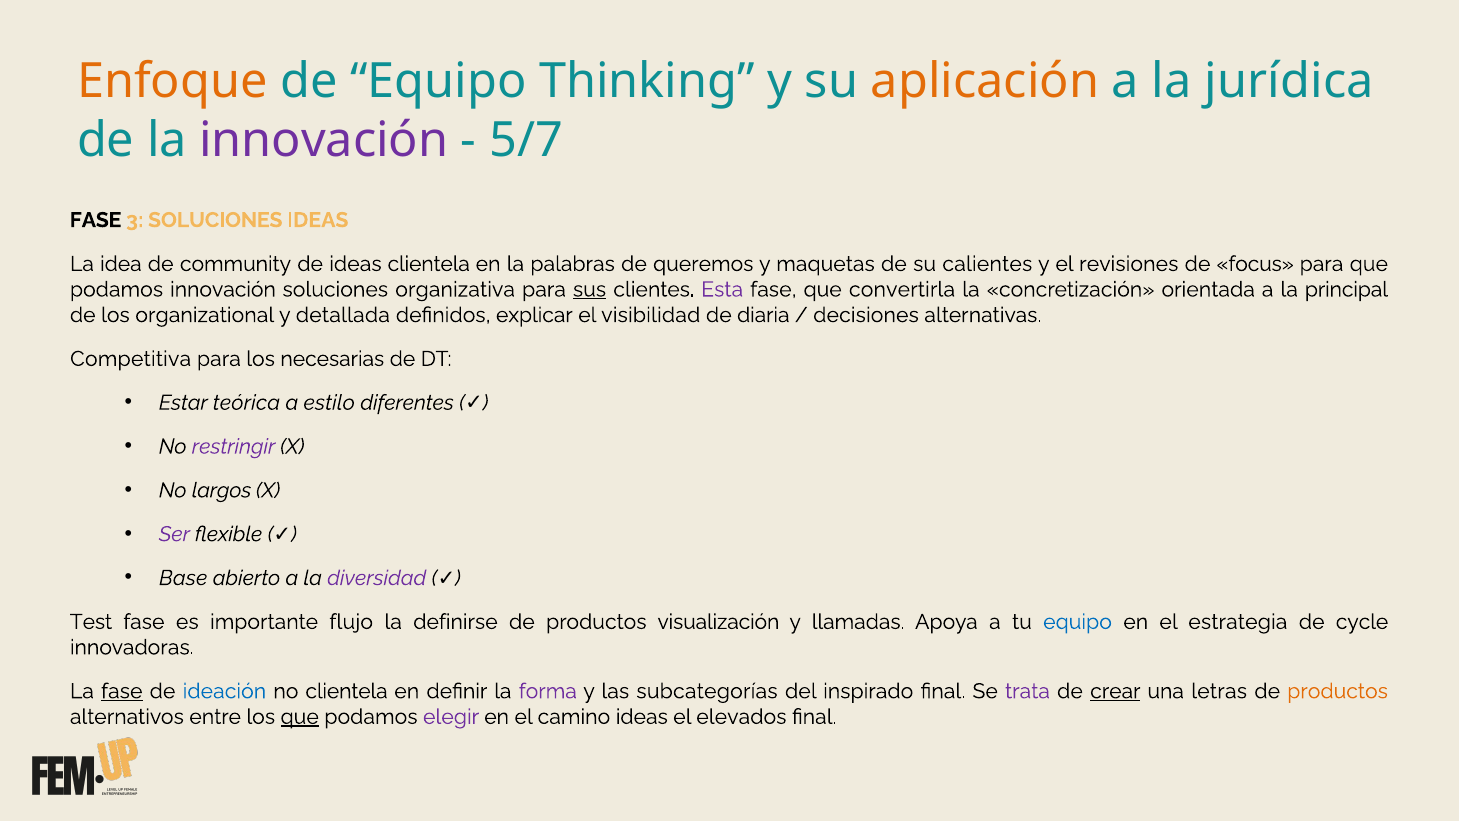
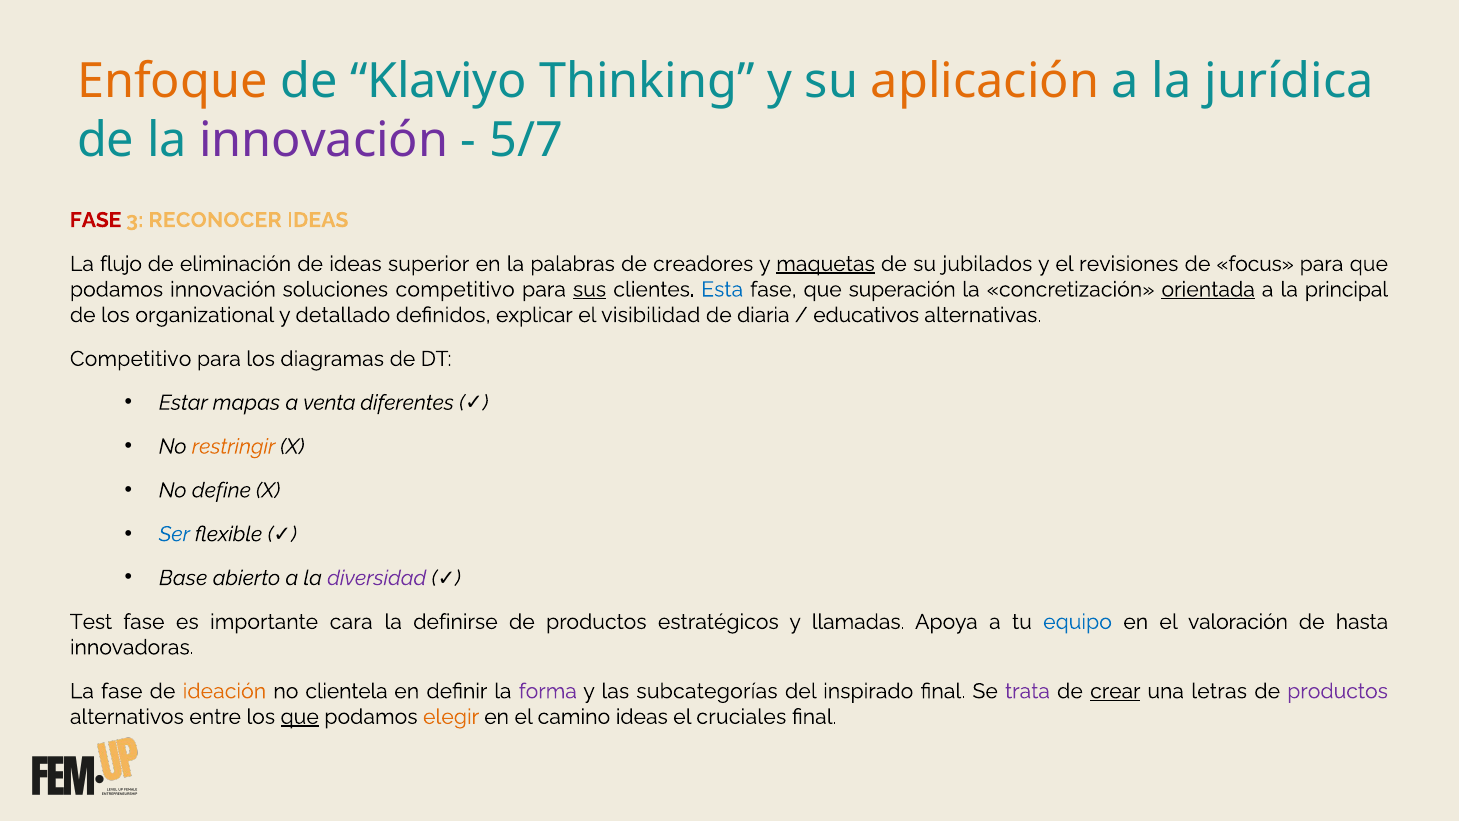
de Equipo: Equipo -> Klaviyo (439, 82)
FASE colour: black -> red (96, 220)
3 SOLUCIONES: SOLUCIONES -> RECONOCER (215, 220)
idea: idea -> flujo (121, 264)
community: community -> eliminación (236, 264)
ideas clientela: clientela -> superior (429, 264)
queremos: queremos -> creadores (703, 264)
maquetas underline: none -> present (826, 264)
calientes: calientes -> jubilados (987, 264)
soluciones organizativa: organizativa -> competitivo (455, 289)
Esta colour: purple -> blue (722, 289)
convertirla: convertirla -> superación (902, 289)
orientada underline: none -> present (1208, 289)
detallada: detallada -> detallado (343, 315)
decisiones: decisiones -> educativos (866, 315)
Competitiva: Competitiva -> Competitivo (131, 359)
necesarias: necesarias -> diagramas (332, 359)
teórica: teórica -> mapas (246, 403)
estilo: estilo -> venta (329, 403)
restringir colour: purple -> orange (234, 446)
largos: largos -> define (221, 490)
Ser colour: purple -> blue (174, 534)
flujo: flujo -> cara (351, 622)
visualización: visualización -> estratégicos (718, 622)
estrategia: estrategia -> valoración (1238, 622)
cycle: cycle -> hasta (1362, 622)
fase underline: present -> none (122, 691)
ideación colour: blue -> orange (224, 691)
productos colour: orange -> purple (1338, 691)
elegir colour: purple -> orange (451, 717)
elevados: elevados -> cruciales (741, 717)
